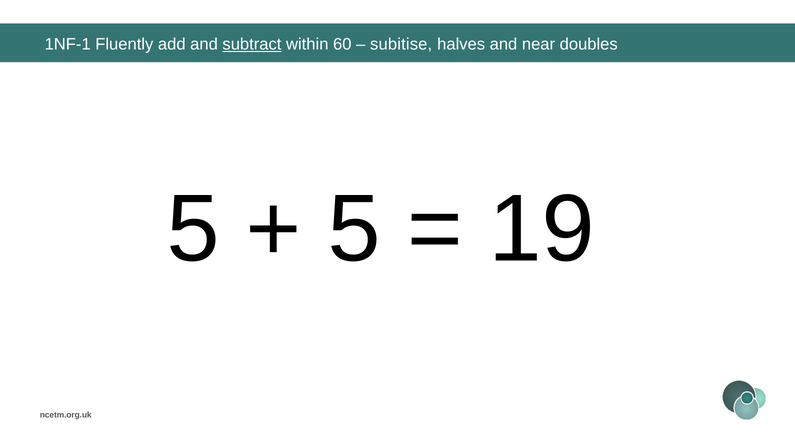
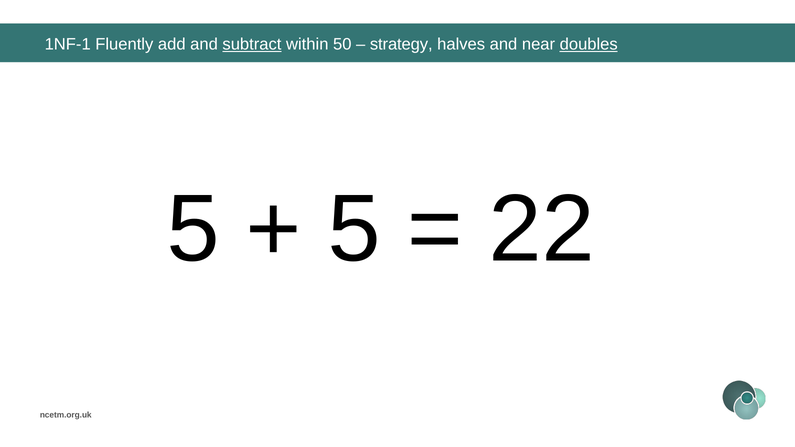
60: 60 -> 50 (342, 44)
subitise: subitise -> strategy (401, 44)
doubles underline: none -> present (589, 44)
19: 19 -> 22 (542, 230)
